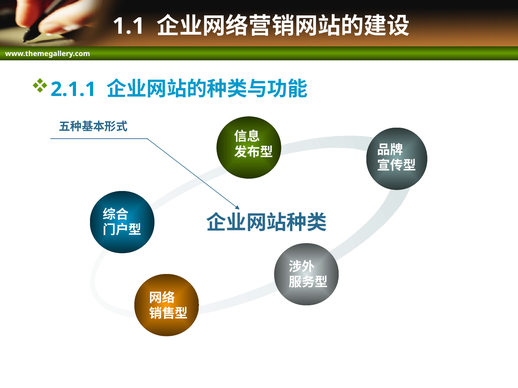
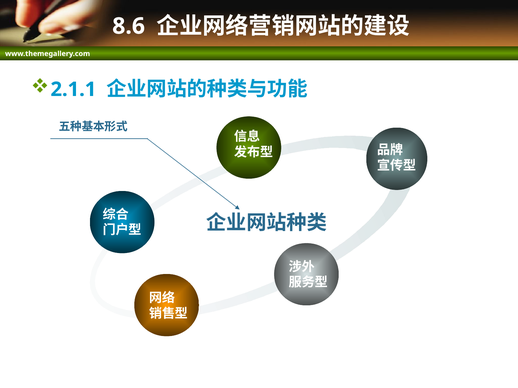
1.1: 1.1 -> 8.6 (129, 26)
